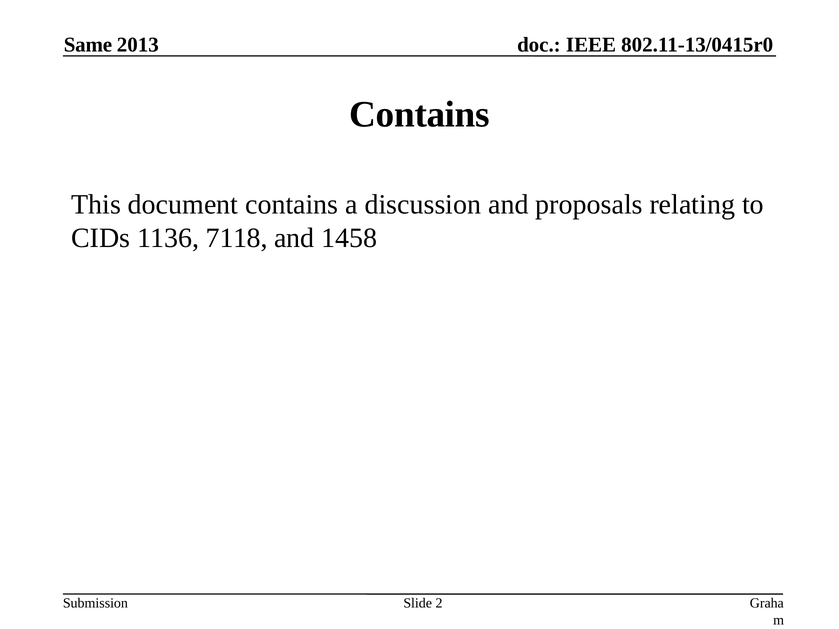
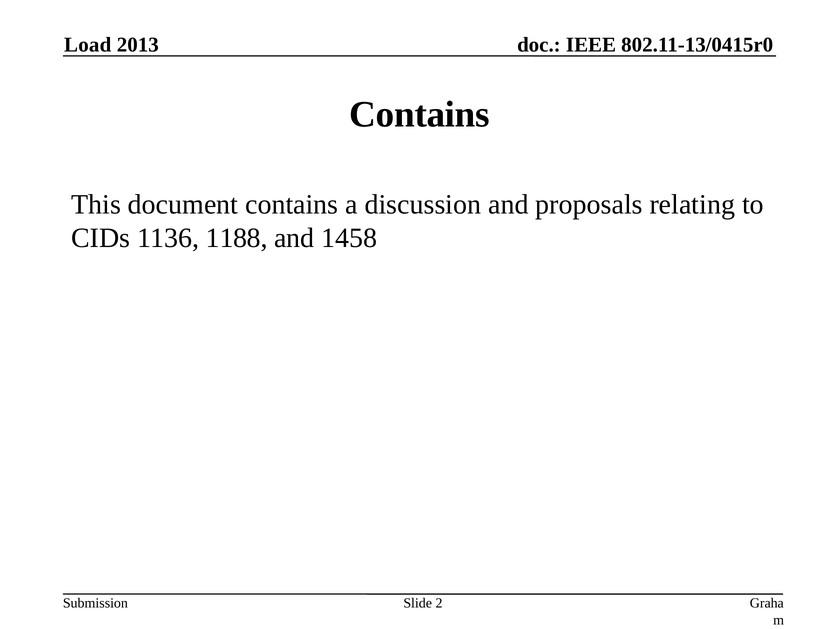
Same: Same -> Load (88, 45)
7118: 7118 -> 1188 (237, 238)
